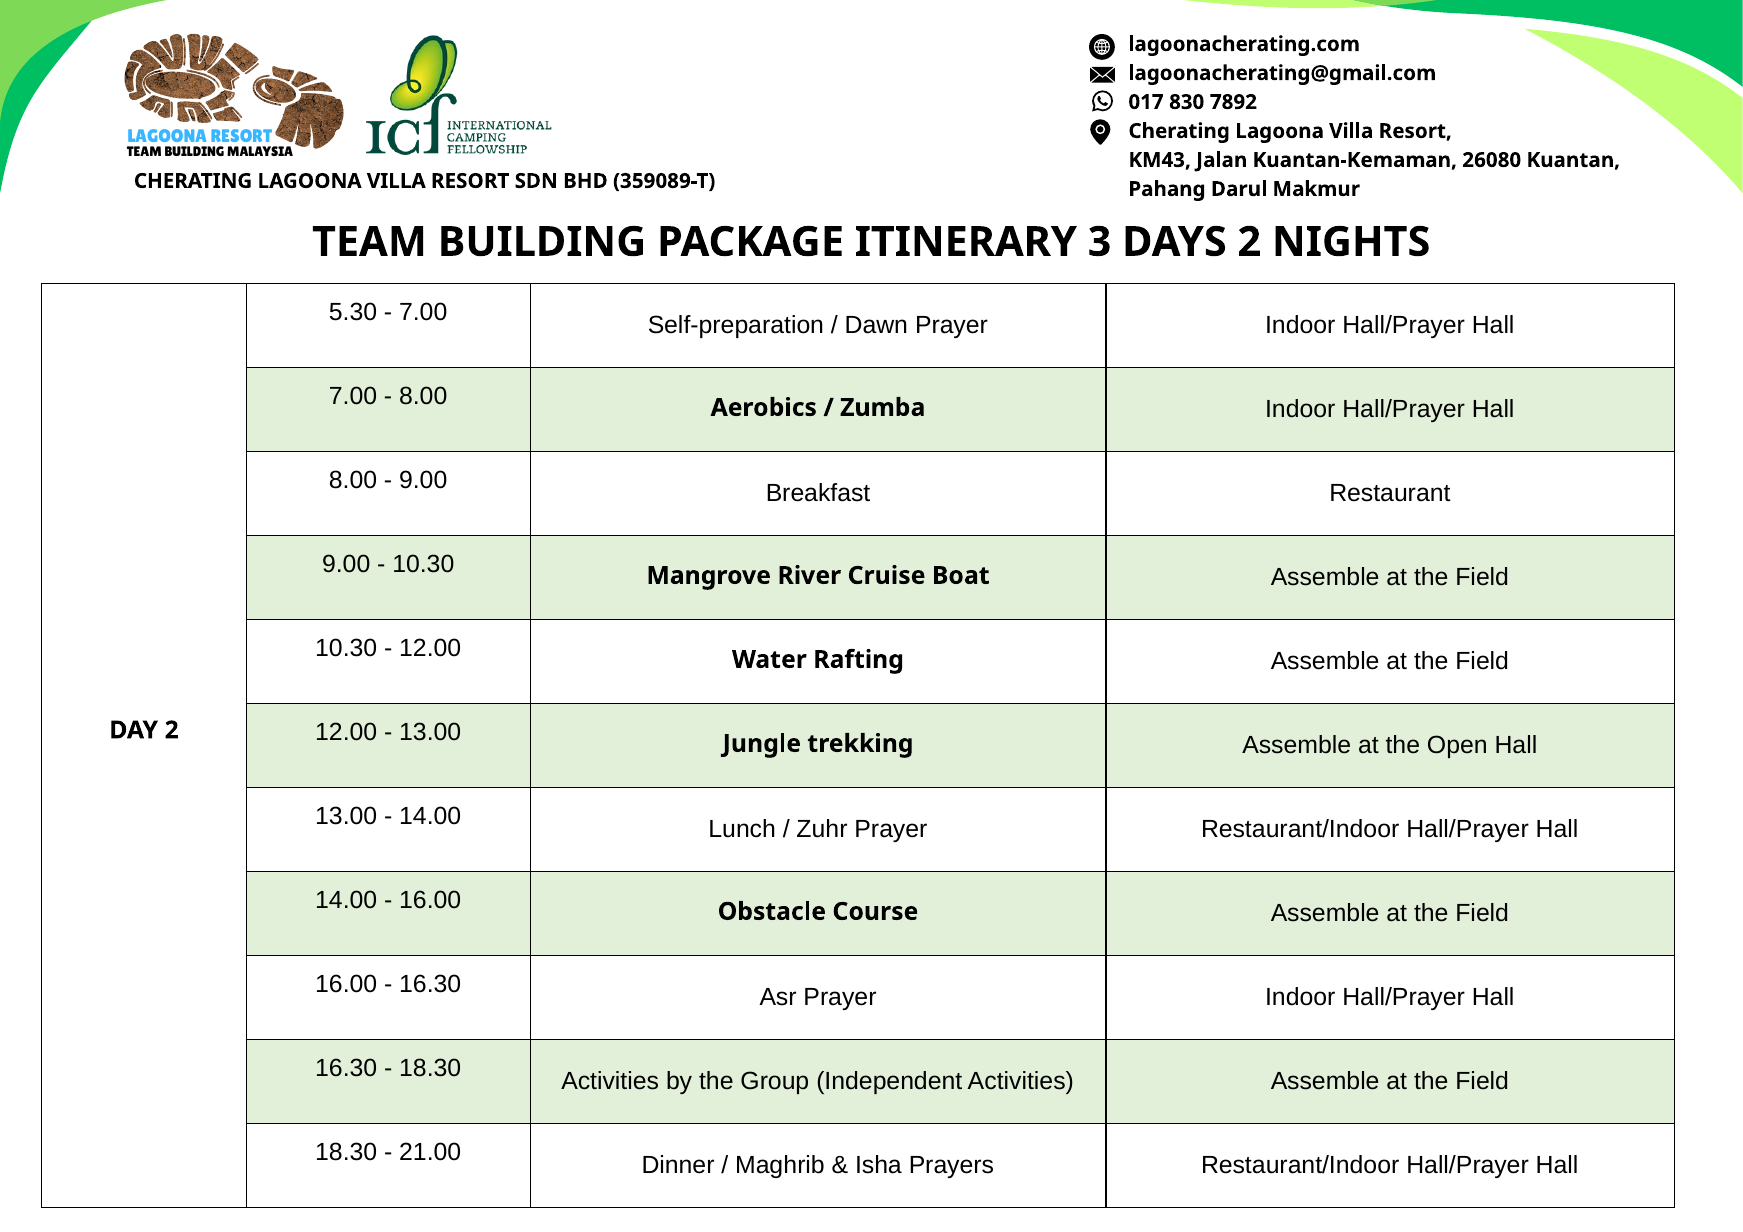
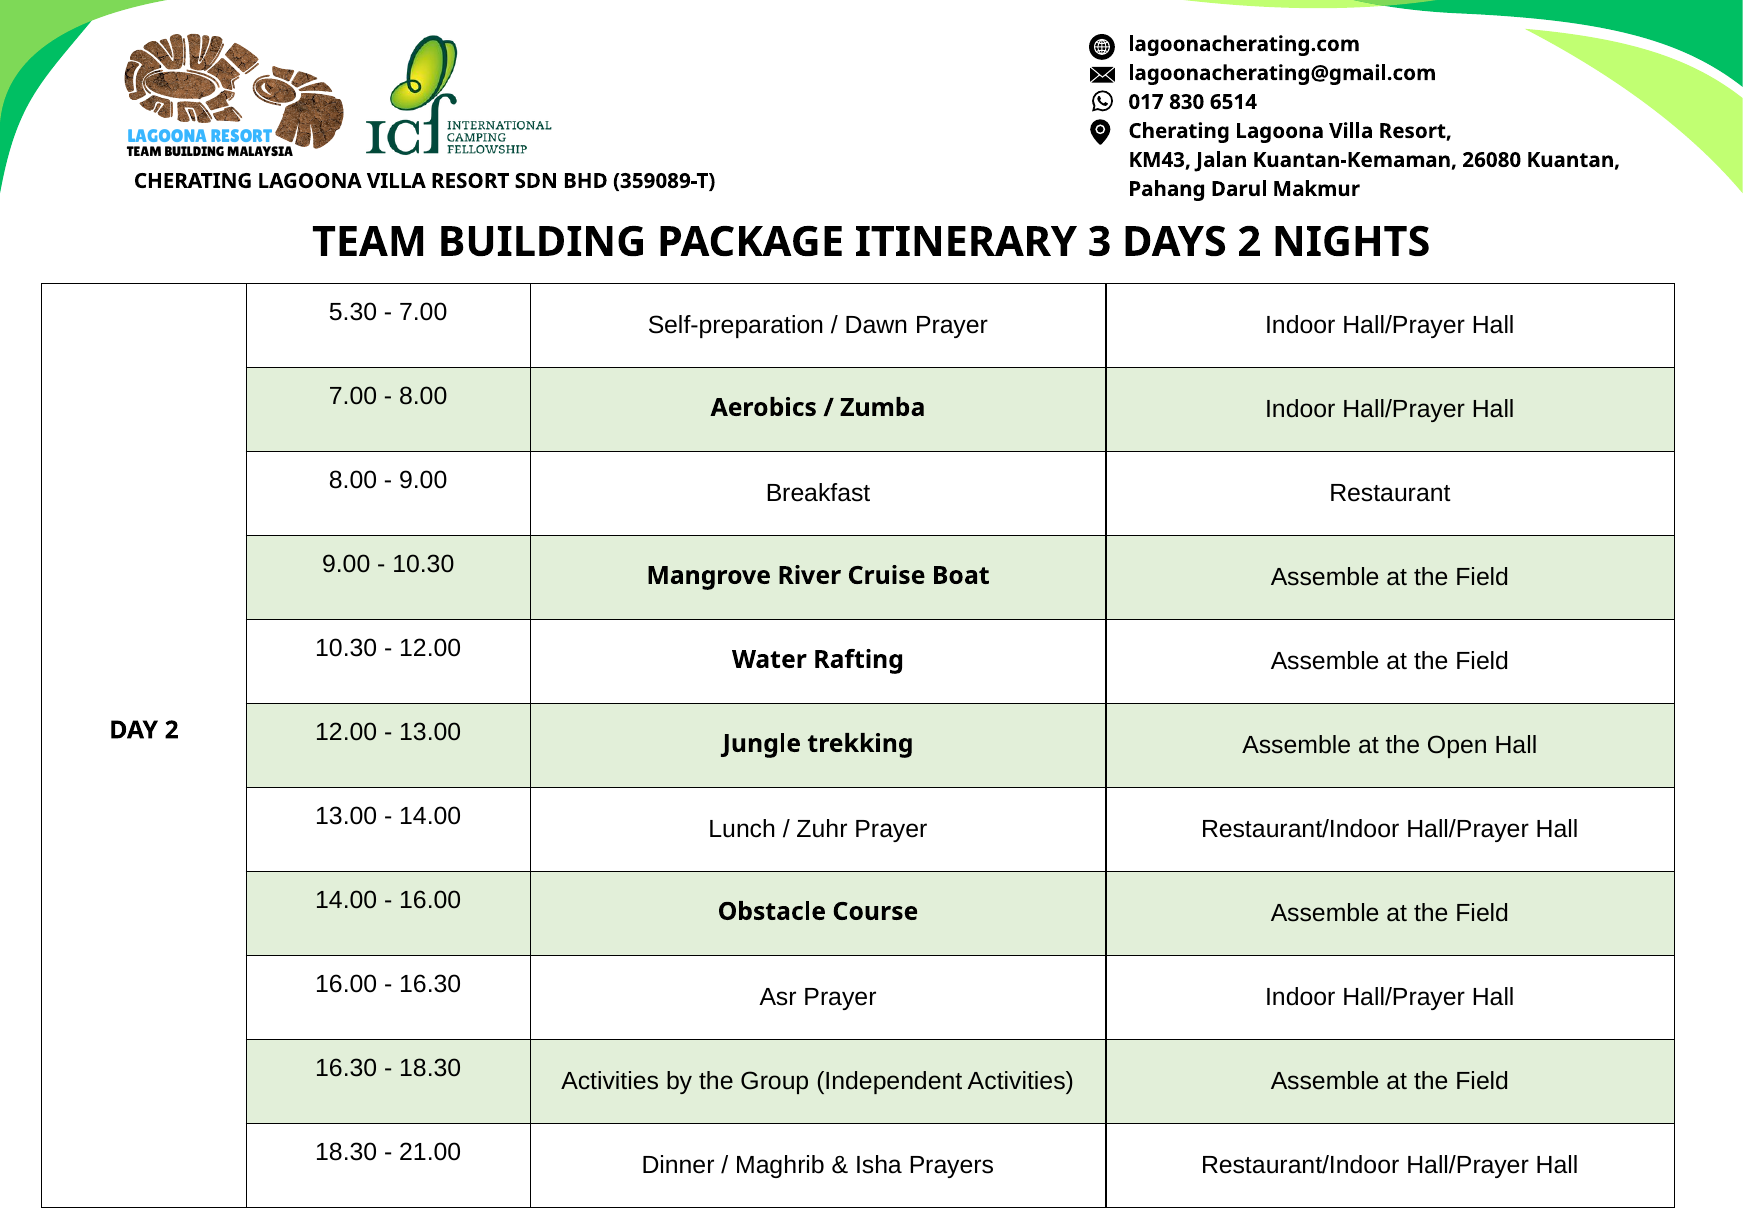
7892: 7892 -> 6514 (1233, 102)
